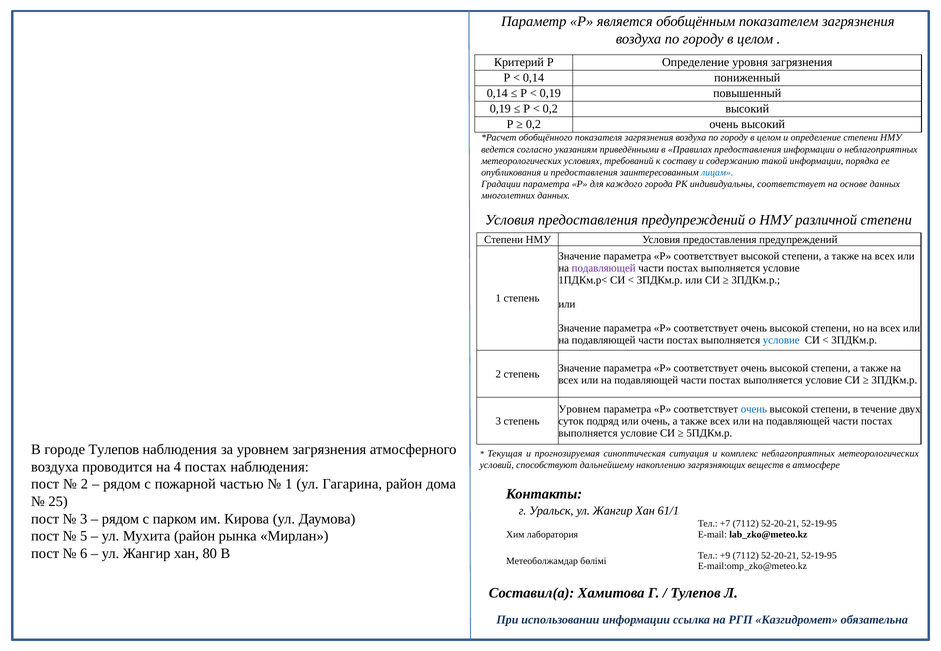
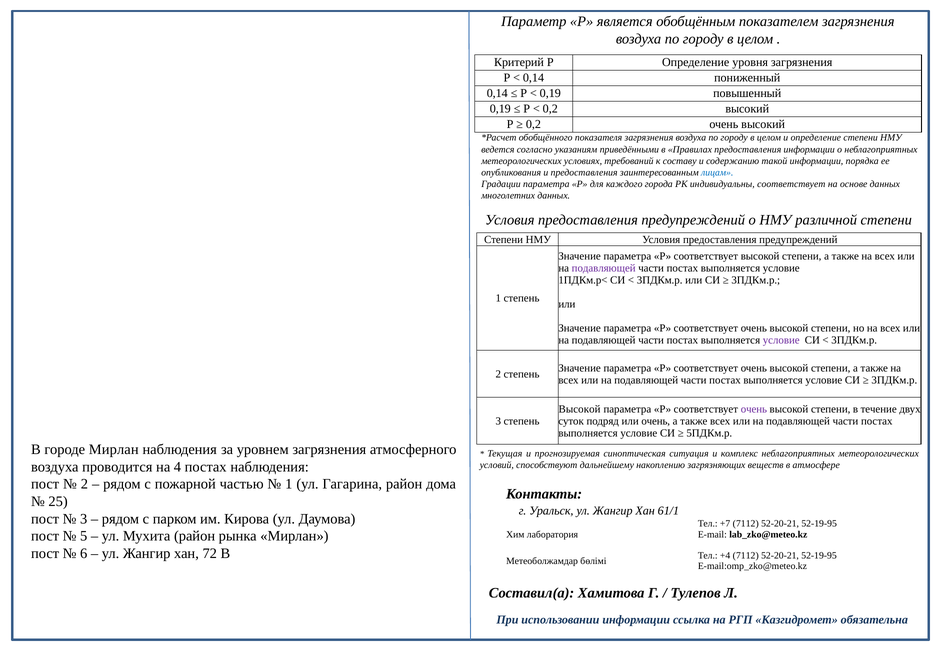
условие colour: blue -> purple (781, 341)
Уровнем: Уровнем -> Высокой (580, 409)
очень colour: blue -> purple (754, 409)
городе Тулепов: Тулепов -> Мирлан (114, 450)
80: 80 -> 72 (210, 554)
+9: +9 -> +4 (725, 556)
